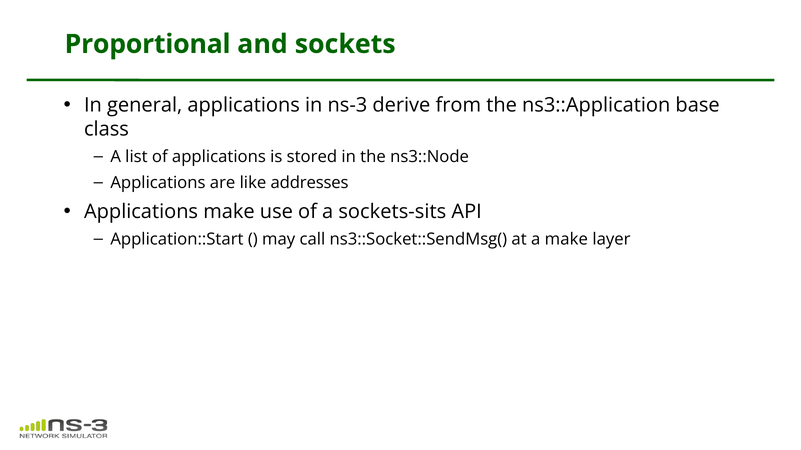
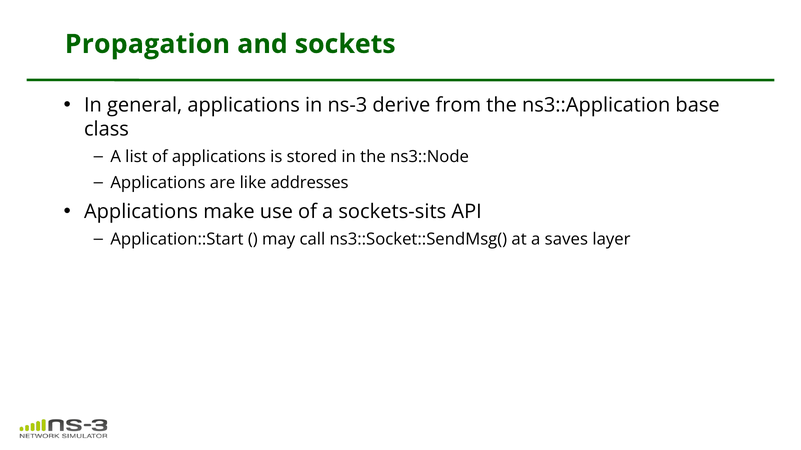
Proportional: Proportional -> Propagation (147, 44)
a make: make -> saves (566, 240)
